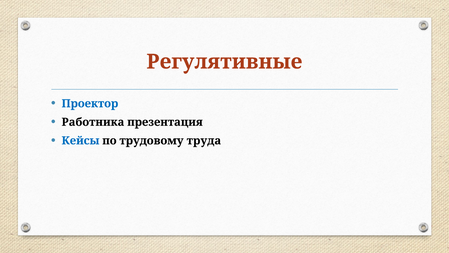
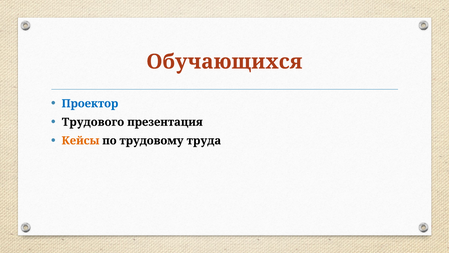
Регулятивные: Регулятивные -> Обучающихся (224, 62)
Работника: Работника -> Трудового (93, 122)
Кейсы colour: blue -> orange (81, 140)
